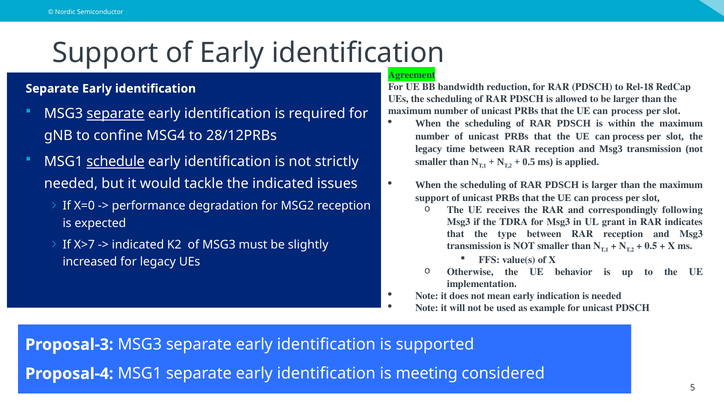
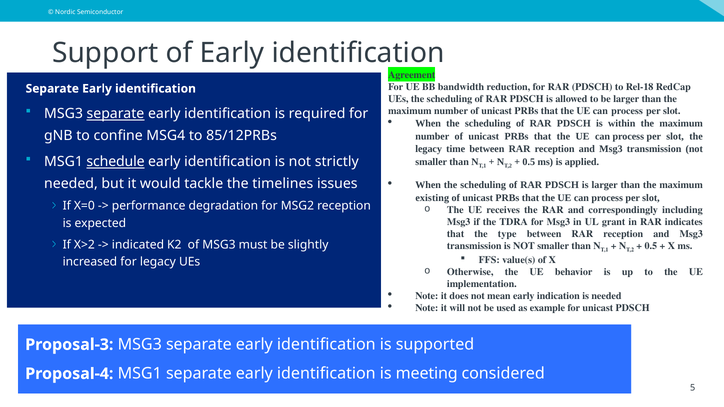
28/12PRBs: 28/12PRBs -> 85/12PRBs (242, 136)
the indicated: indicated -> timelines (283, 184)
support: support -> existing (432, 198)
following: following -> including (682, 210)
X>7: X>7 -> X>2 (84, 245)
